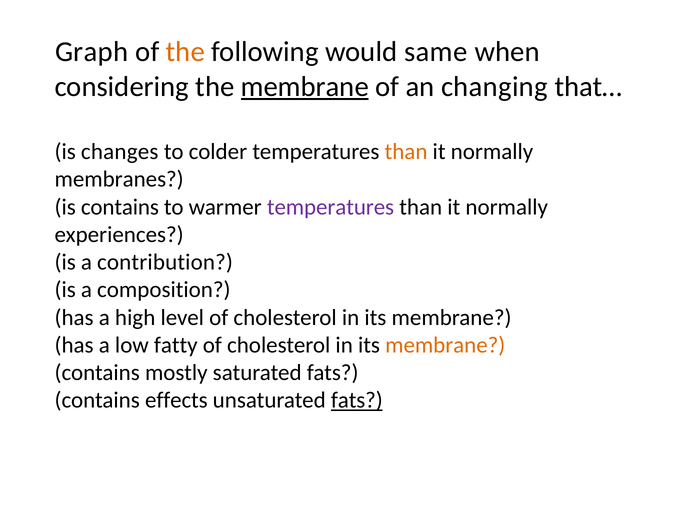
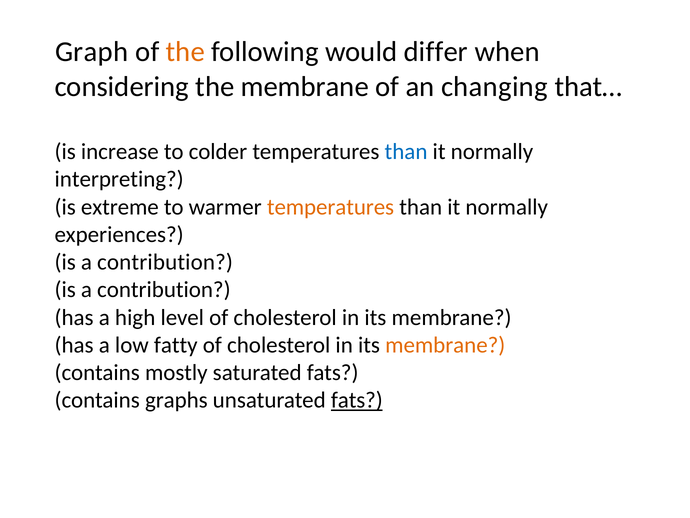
same: same -> differ (436, 52)
membrane underline: present -> none (305, 86)
changes: changes -> increase (120, 152)
than colour: orange -> blue (406, 152)
membranes: membranes -> interpreting (119, 179)
is contains: contains -> extreme (120, 207)
temperatures colour: purple -> orange (331, 207)
composition: composition -> contribution (164, 290)
effects: effects -> graphs (176, 400)
